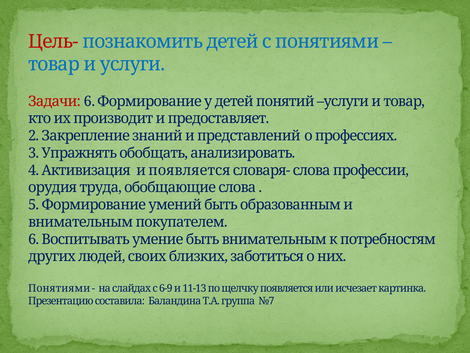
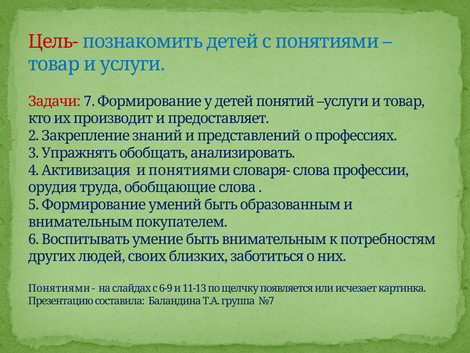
Задачи 6: 6 -> 7 (89, 101)
и появляется: появляется -> понятиями (189, 170)
